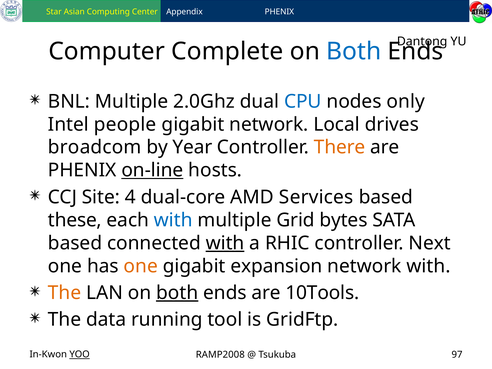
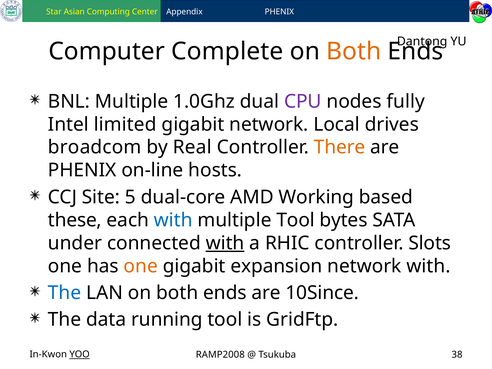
Both colour: blue -> orange (354, 51)
2.0Ghz: 2.0Ghz -> 1.0Ghz (204, 101)
CPU colour: blue -> purple (303, 101)
only: only -> fully (406, 101)
people: people -> limited (125, 124)
Year: Year -> Real (192, 147)
on-line underline: present -> none (152, 170)
4: 4 -> 5 (130, 197)
Services: Services -> Working (316, 197)
multiple Grid: Grid -> Tool (296, 220)
based: based -> under (75, 243)
Next: Next -> Slots (430, 243)
The colour: orange -> blue (65, 293)
both underline: present -> none (177, 293)
10Tools: 10Tools -> 10Since (322, 293)
97: 97 -> 38 (457, 355)
